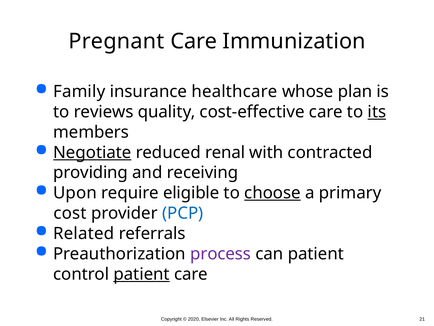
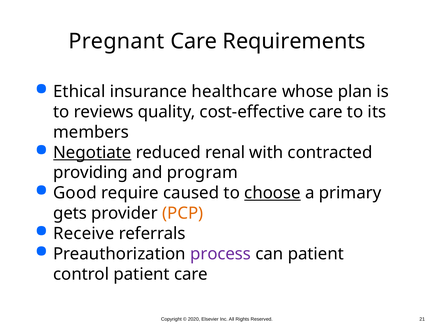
Immunization: Immunization -> Requirements (294, 41)
Family: Family -> Ethical (79, 91)
its underline: present -> none (377, 112)
receiving: receiving -> program (202, 172)
Upon: Upon -> Good (75, 193)
eligible: eligible -> caused (191, 193)
cost: cost -> gets (70, 213)
PCP colour: blue -> orange (183, 213)
Related: Related -> Receive (84, 233)
patient underline: present -> none (142, 274)
